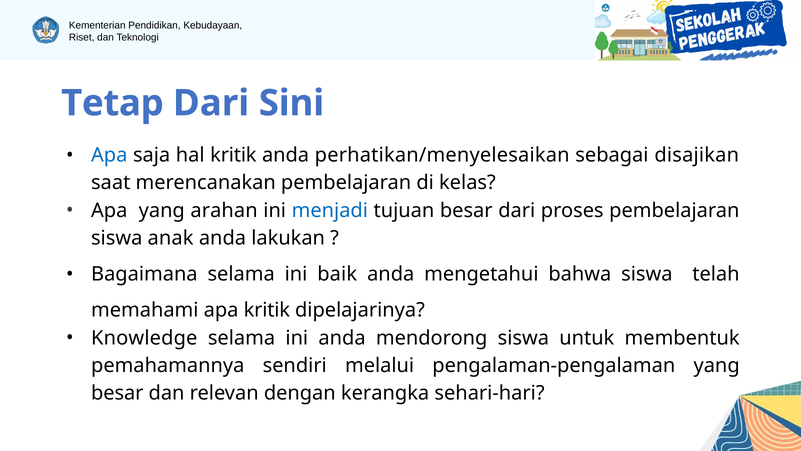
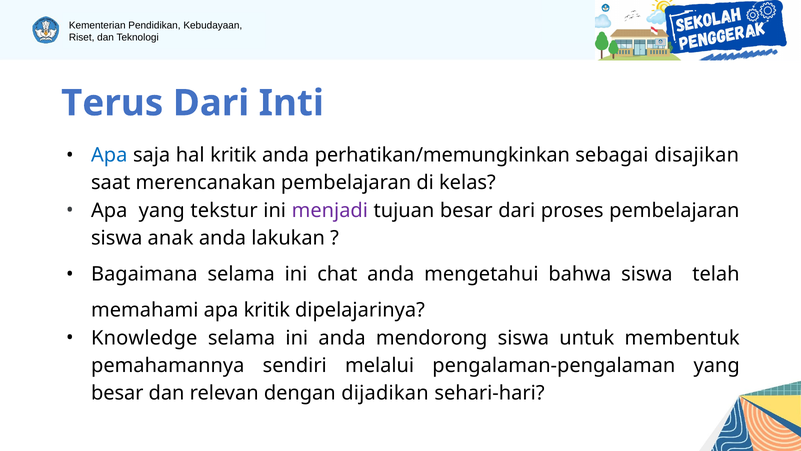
Tetap: Tetap -> Terus (112, 103)
Sini: Sini -> Inti (291, 103)
perhatikan/menyelesaikan: perhatikan/menyelesaikan -> perhatikan/memungkinkan (442, 155)
arahan: arahan -> tekstur (224, 210)
menjadi colour: blue -> purple (330, 210)
baik: baik -> chat (337, 274)
kerangka: kerangka -> dijadikan (385, 393)
